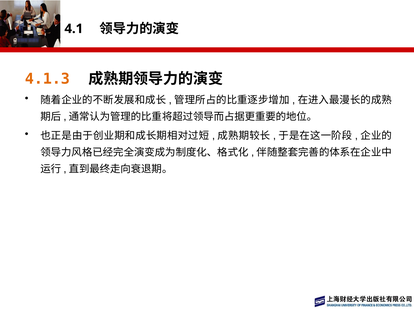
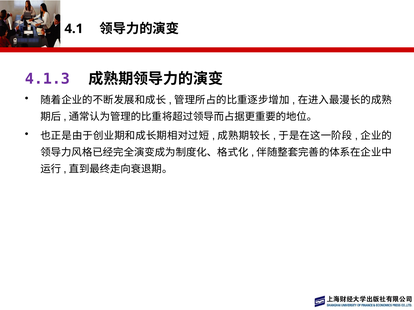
4.1.3 colour: orange -> purple (47, 79)
